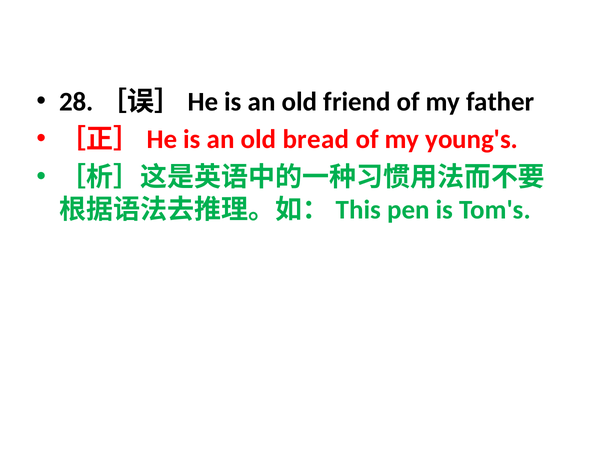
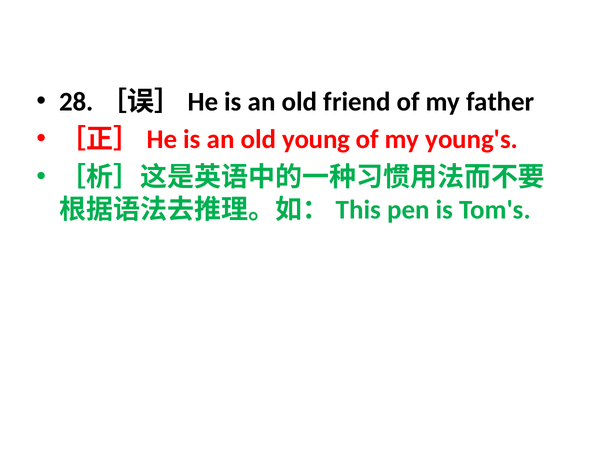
bread: bread -> young (316, 140)
